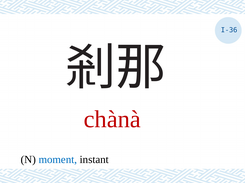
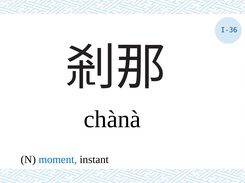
chànà colour: red -> black (112, 120)
